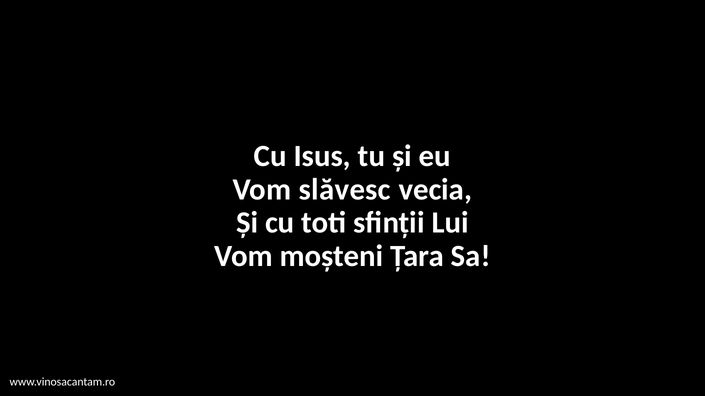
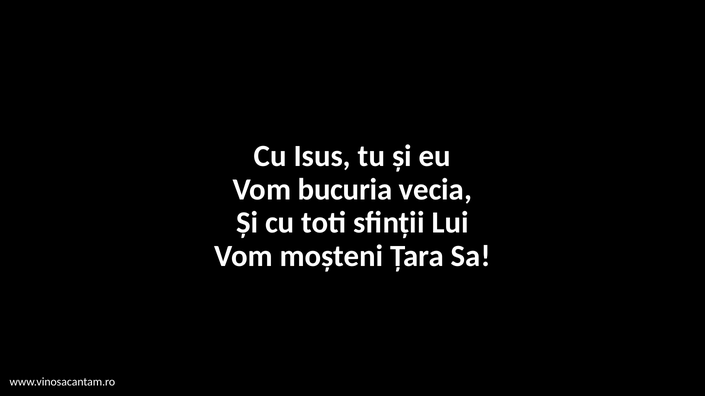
slăvesc: slăvesc -> bucuria (345, 190)
